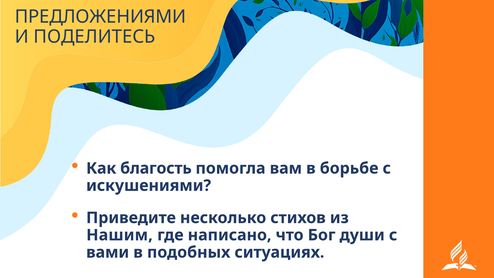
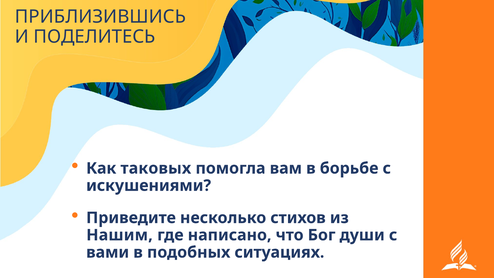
ПРЕДЛОЖЕНИЯМИ: ПРЕДЛОЖЕНИЯМИ -> ПРИБЛИЗИВШИСЬ (100, 17)
благость: благость -> таковых (156, 168)
